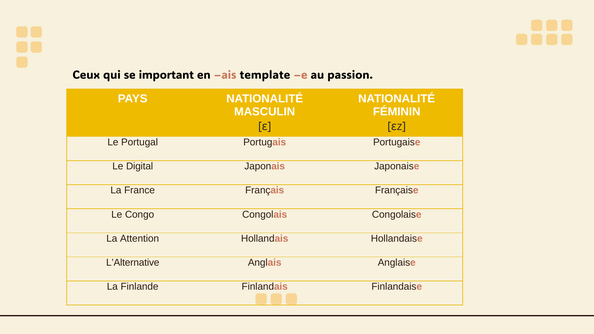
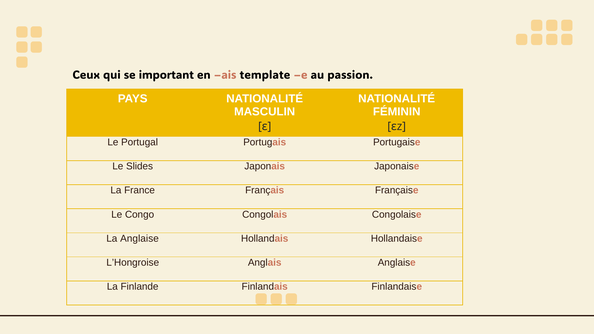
Digital: Digital -> Slides (140, 166)
La Attention: Attention -> Anglaise (140, 239)
L’Alternative: L’Alternative -> L’Hongroise (133, 263)
